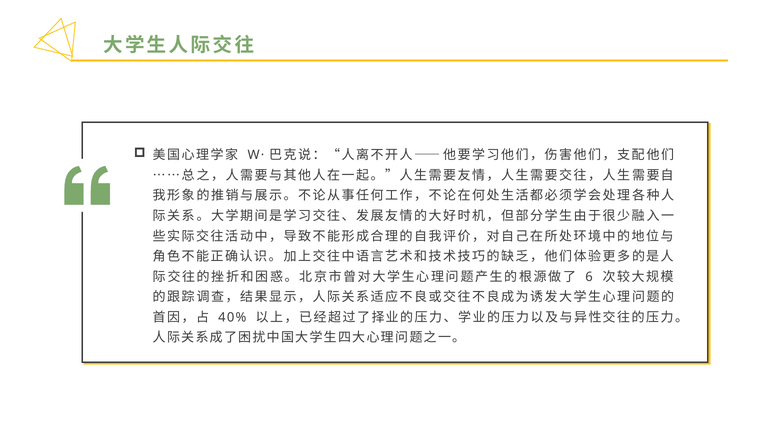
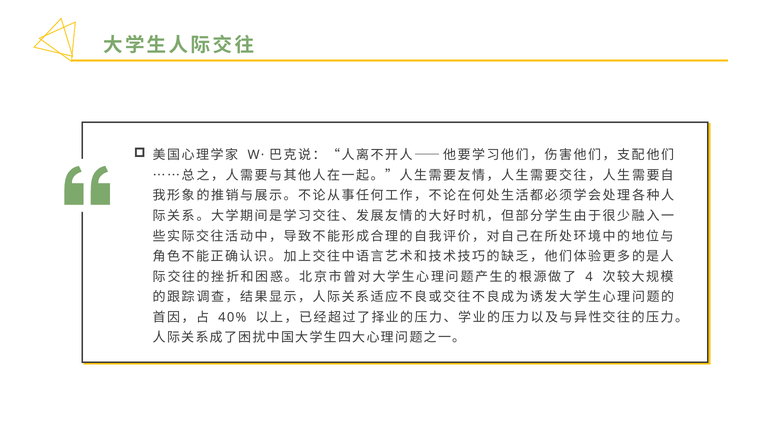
6: 6 -> 4 (589, 277)
